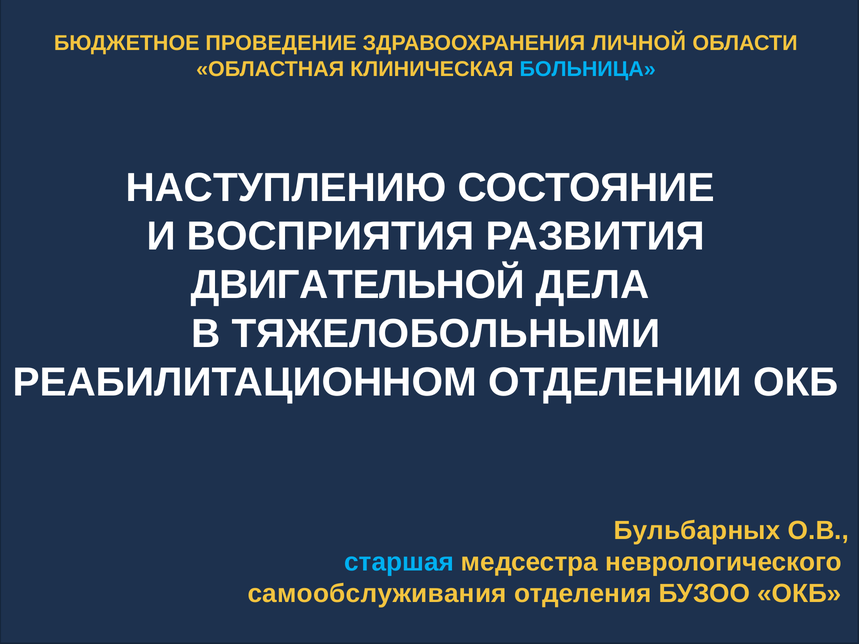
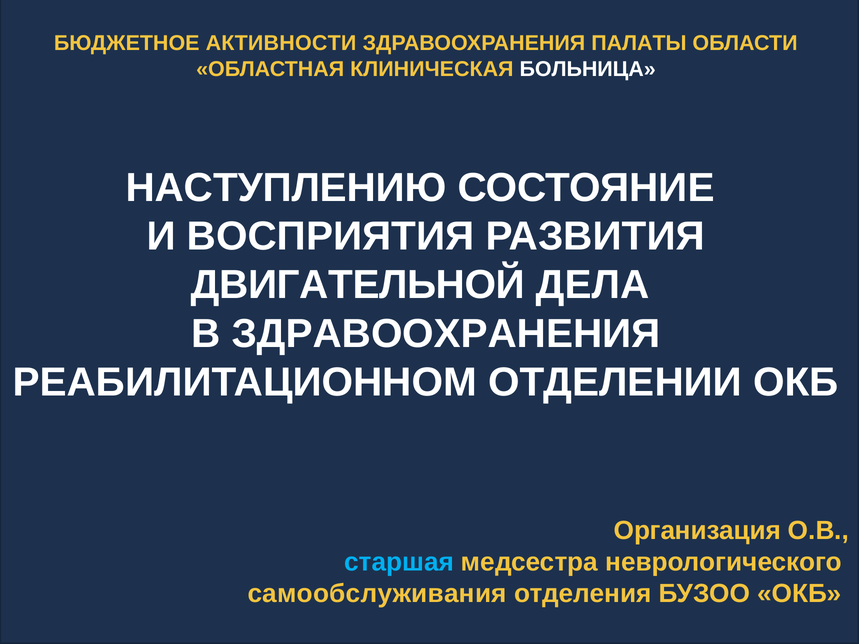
ПРОВЕДЕНИЕ: ПРОВЕДЕНИЕ -> АКТИВНОСТИ (281, 43)
ЛИЧНОЙ: ЛИЧНОЙ -> ПАЛАТЫ (639, 43)
БОЛЬНИЦА colour: light blue -> white (588, 69)
В ТЯЖЕЛОБОЛЬНЫМИ: ТЯЖЕЛОБОЛЬНЫМИ -> ЗДРАВООХРАНЕНИЯ (446, 334)
Бульбарных: Бульбарных -> Организация (697, 531)
